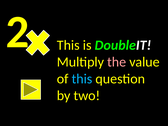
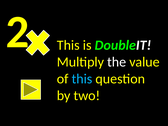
the colour: pink -> white (117, 62)
